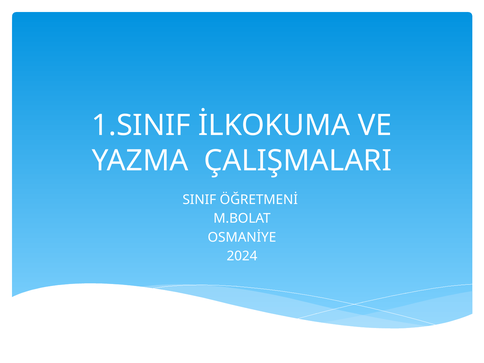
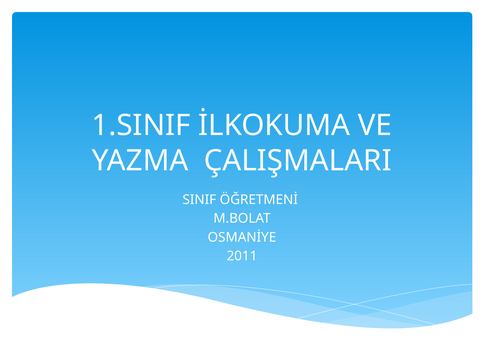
2024: 2024 -> 2011 (242, 256)
